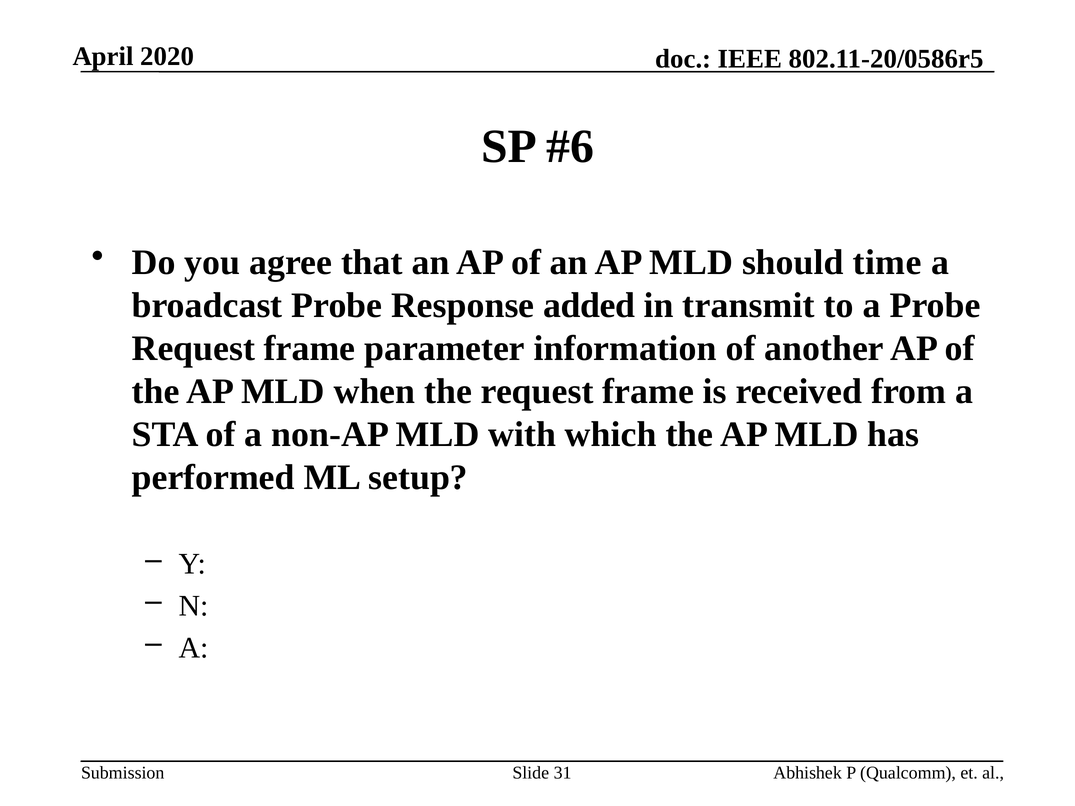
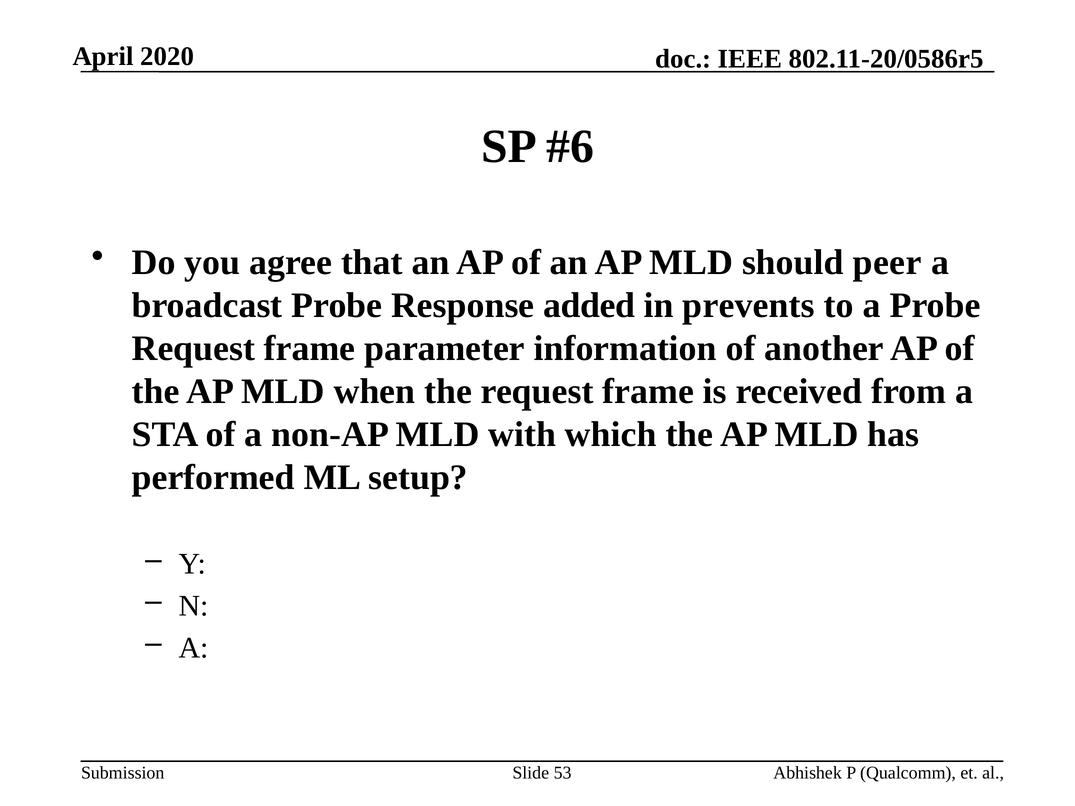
time: time -> peer (887, 262)
transmit: transmit -> prevents (749, 305)
31: 31 -> 53 (563, 773)
